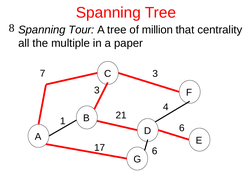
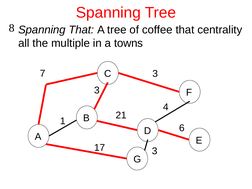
Spanning Tour: Tour -> That (81, 30)
million: million -> coffee (157, 30)
paper: paper -> towns (129, 43)
17 6: 6 -> 3 (155, 151)
